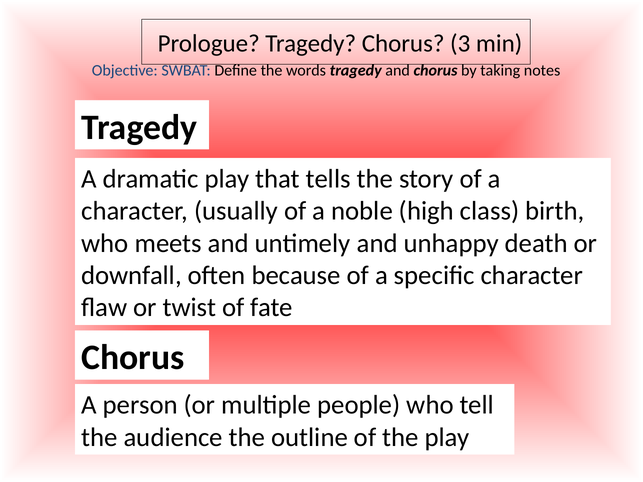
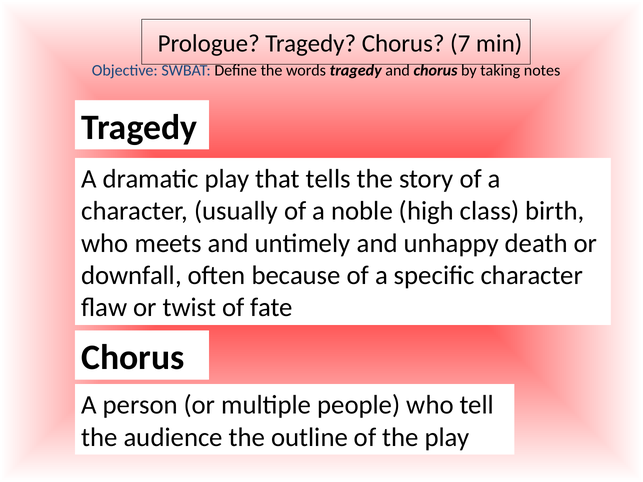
3: 3 -> 7 (460, 44)
